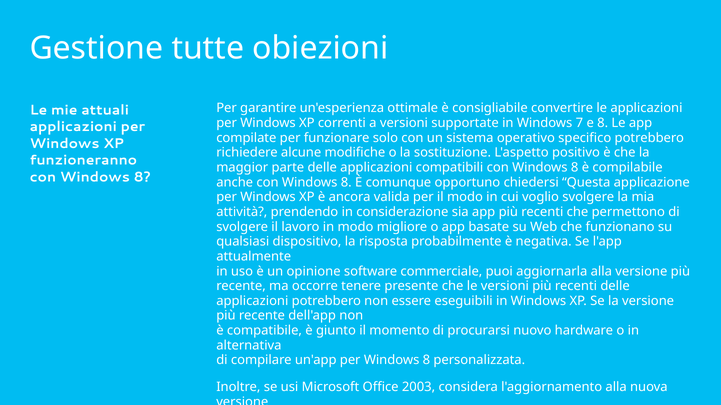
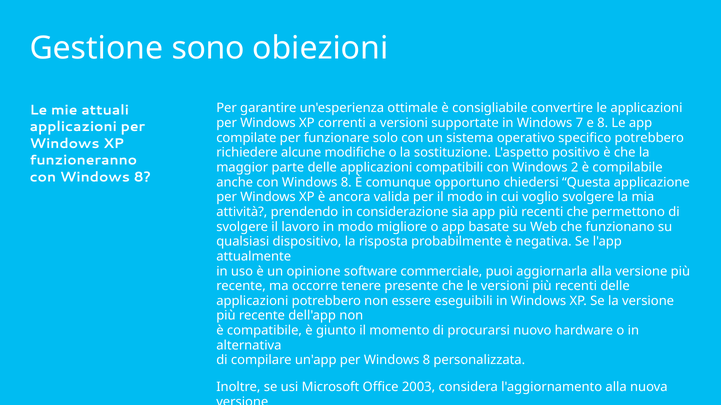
tutte: tutte -> sono (208, 48)
compatibili con Windows 8: 8 -> 2 (575, 168)
